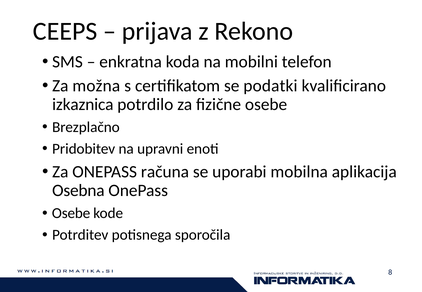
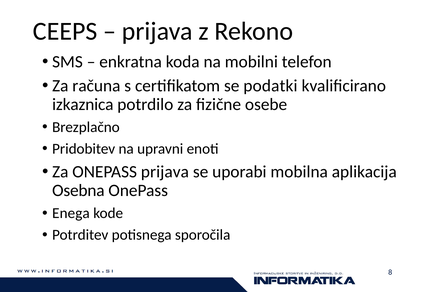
možna: možna -> računa (96, 86)
ONEPASS računa: računa -> prijava (165, 172)
Osebe: Osebe -> Enega (71, 213)
